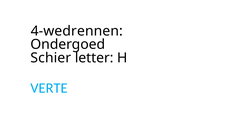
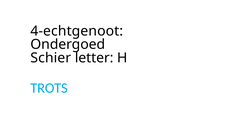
4-wedrennen: 4-wedrennen -> 4-echtgenoot (77, 31)
VERTE: VERTE -> TROTS (49, 88)
